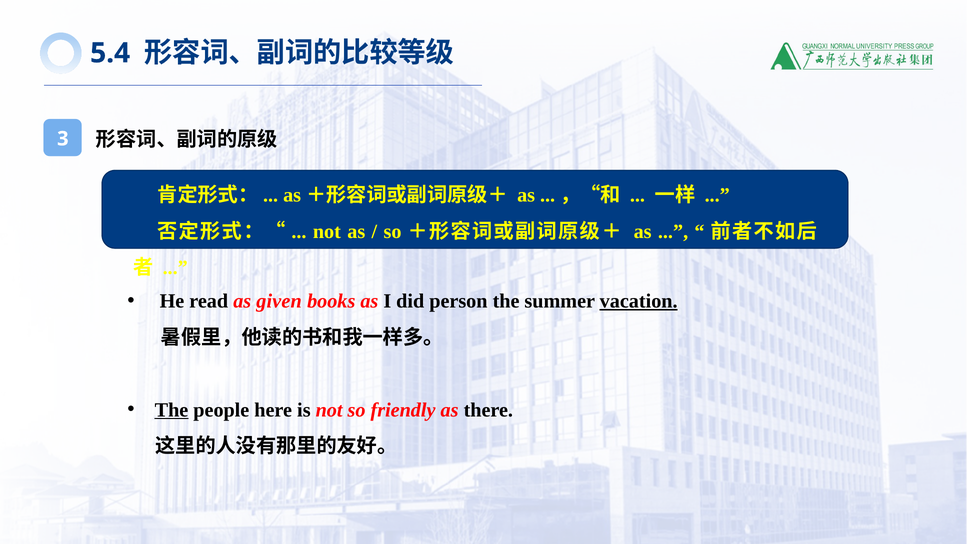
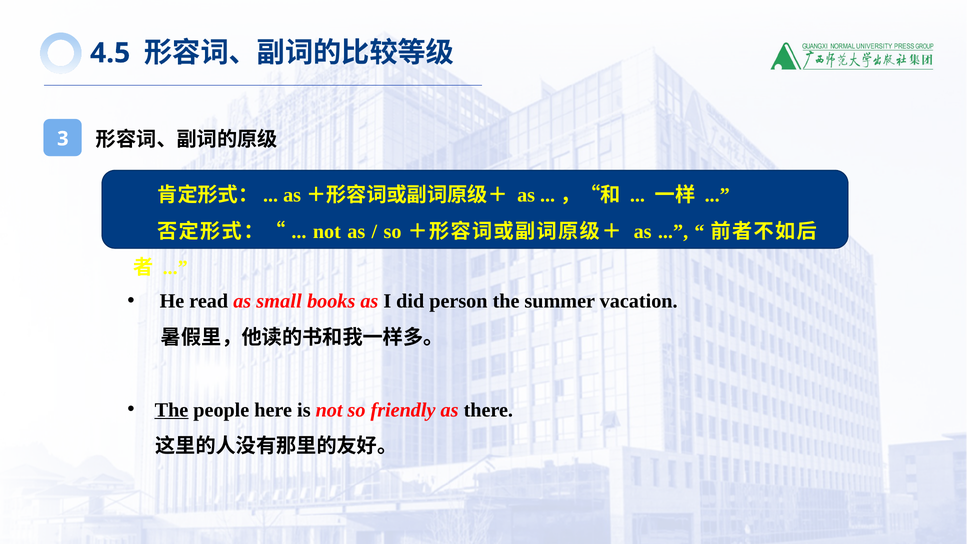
5.4: 5.4 -> 4.5 (110, 53)
given: given -> small (279, 301)
vacation underline: present -> none (639, 301)
